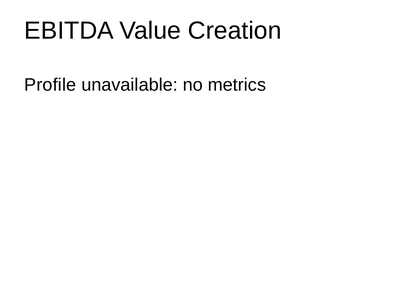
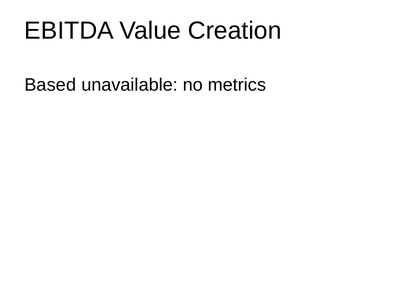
Profile: Profile -> Based (50, 85)
